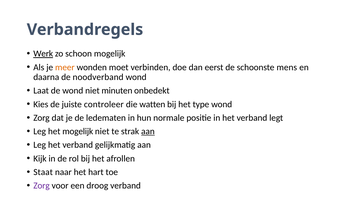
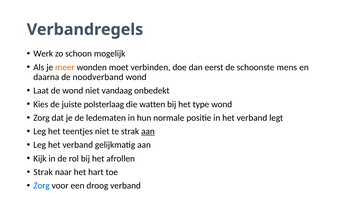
Werk underline: present -> none (43, 54)
minuten: minuten -> vandaag (117, 90)
controleer: controleer -> polsterlaag (104, 104)
het mogelijk: mogelijk -> teentjes (78, 131)
Staat: Staat -> Strak (43, 172)
Zorg colour: purple -> blue (42, 185)
